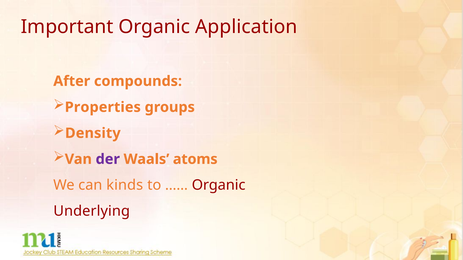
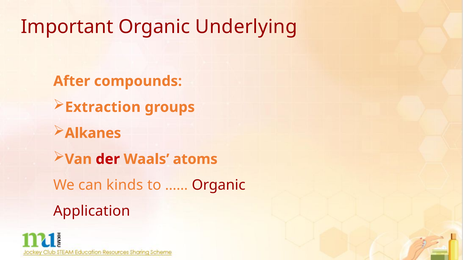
Application: Application -> Underlying (246, 27)
Properties: Properties -> Extraction (103, 107)
Density: Density -> Alkanes (93, 133)
der colour: purple -> red (108, 159)
Underlying: Underlying -> Application (92, 212)
